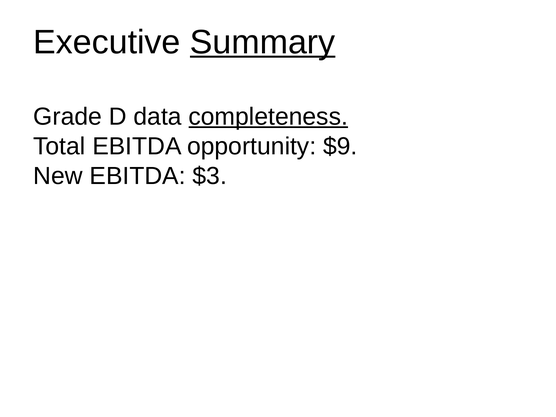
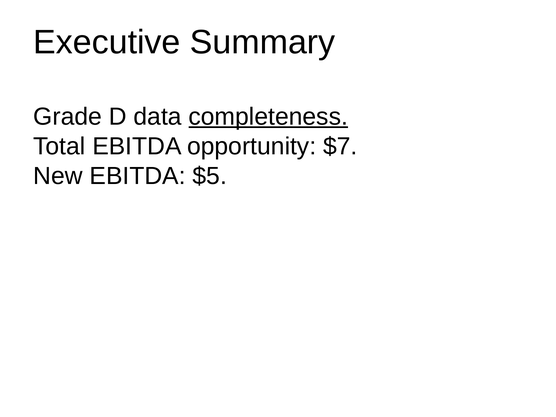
Summary underline: present -> none (263, 42)
$9: $9 -> $7 (340, 146)
$3: $3 -> $5 (210, 176)
